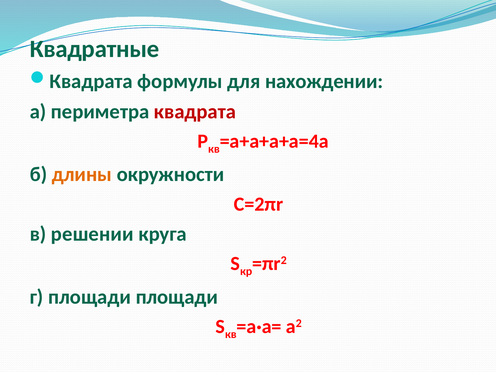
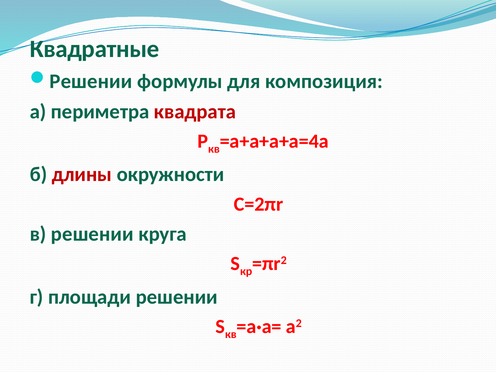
Квадрата: Квадрата -> Решении (91, 81)
нахождении: нахождении -> композиция (324, 81)
длины colour: orange -> red (82, 175)
площади площади: площади -> решении (177, 297)
